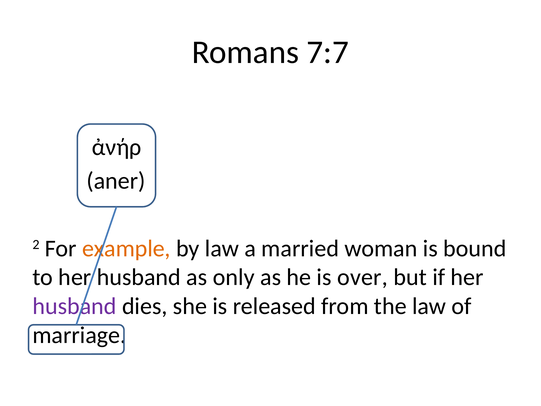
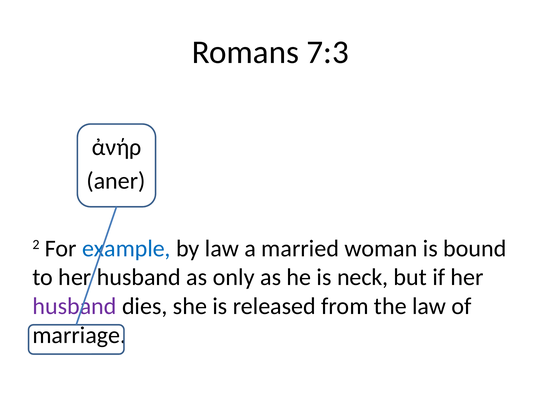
7:7: 7:7 -> 7:3 (328, 52)
example colour: orange -> blue (126, 248)
over: over -> neck (363, 277)
